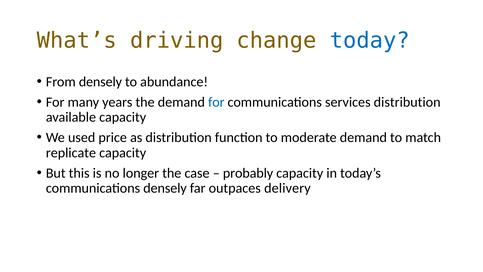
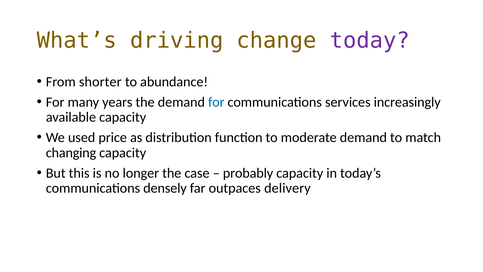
today colour: blue -> purple (370, 41)
From densely: densely -> shorter (100, 82)
services distribution: distribution -> increasingly (407, 102)
replicate: replicate -> changing (71, 153)
